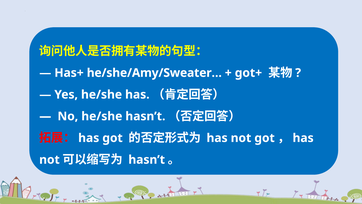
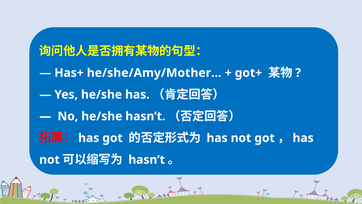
he/she/Amy/Sweater…: he/she/Amy/Sweater… -> he/she/Amy/Mother… (154, 73)
